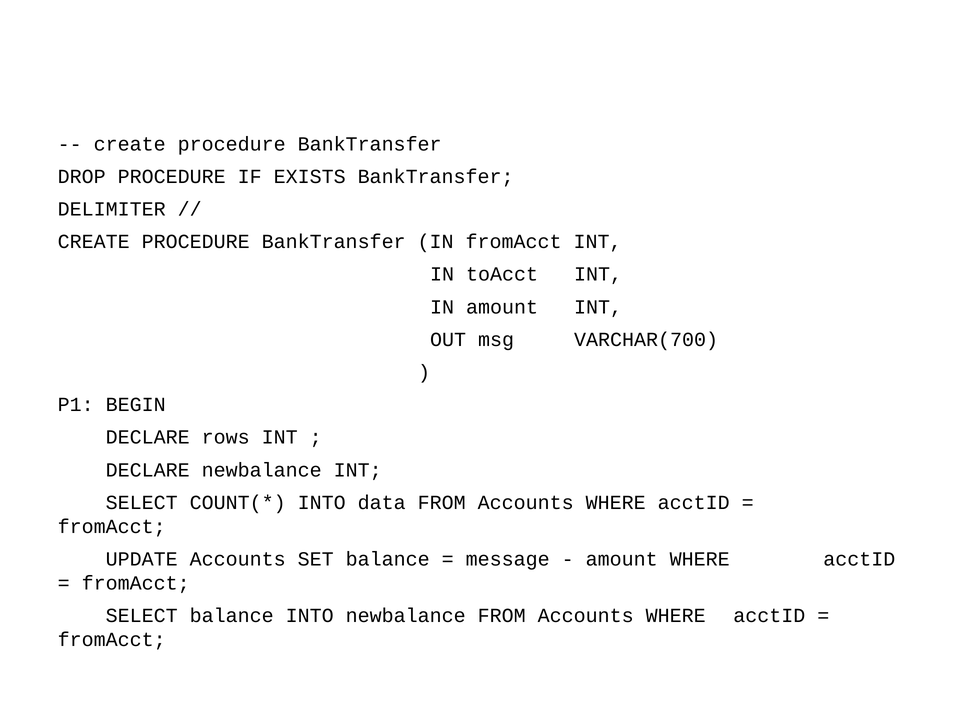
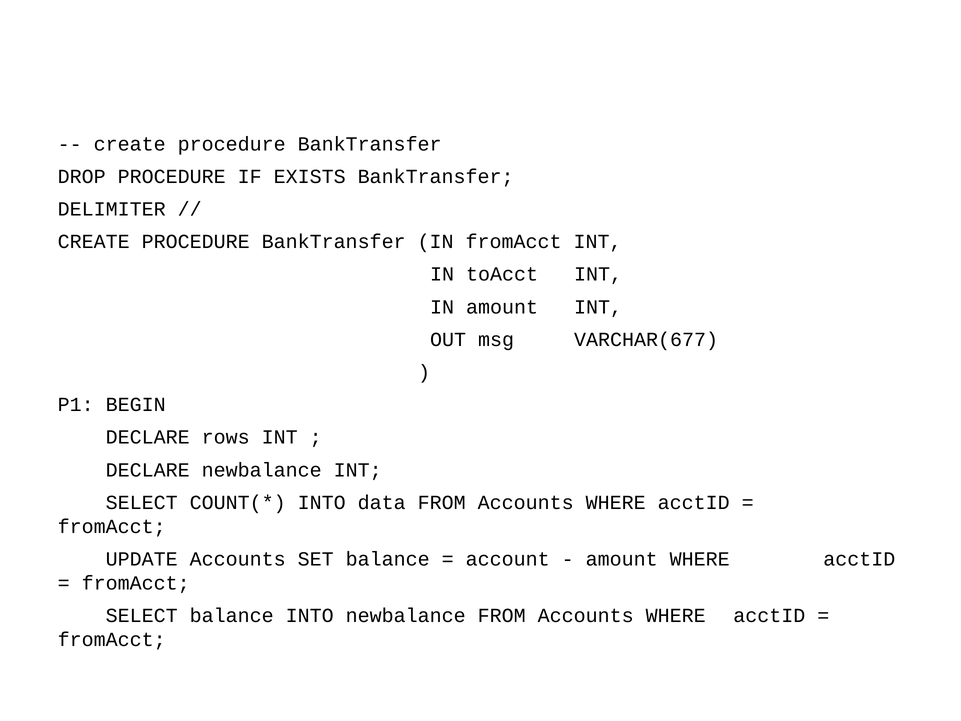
VARCHAR(700: VARCHAR(700 -> VARCHAR(677 (646, 339)
message: message -> account (508, 559)
